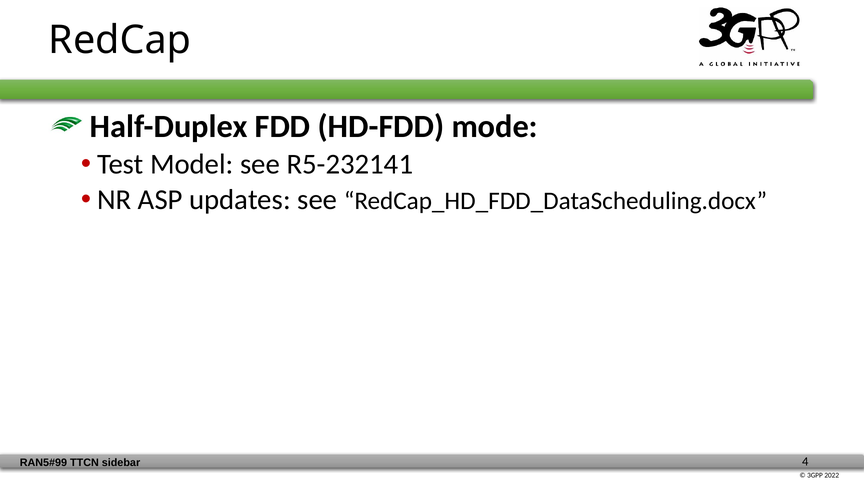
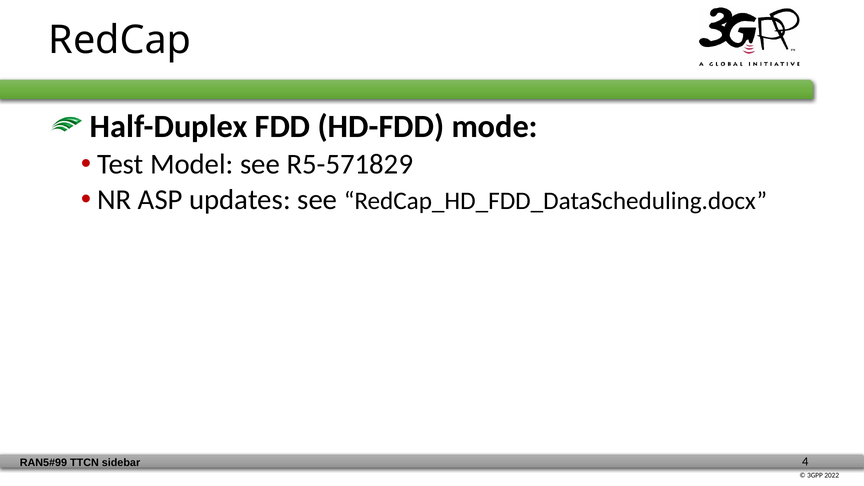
R5-232141: R5-232141 -> R5-571829 (350, 164)
